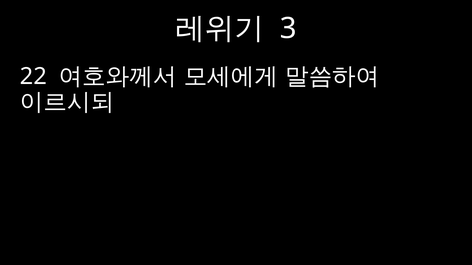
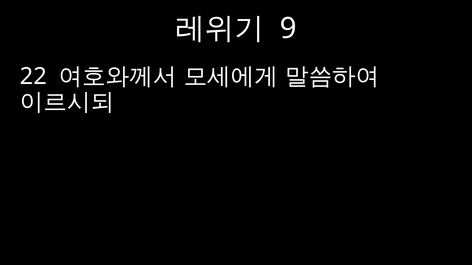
3: 3 -> 9 (288, 28)
